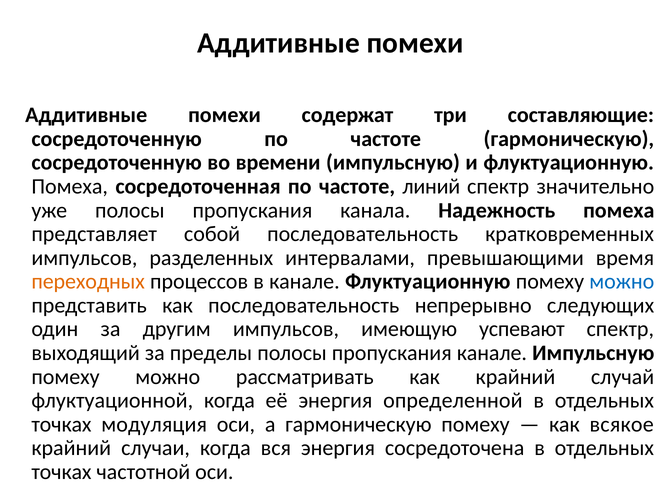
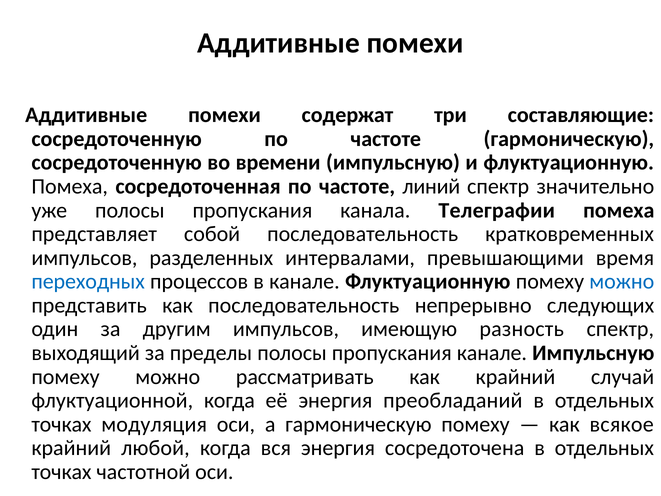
Надежность: Надежность -> Телеграфии (497, 210)
переходных colour: orange -> blue (88, 281)
успевают: успевают -> разность (522, 329)
определенной: определенной -> преобладаний (453, 400)
случаи: случаи -> любой (155, 448)
